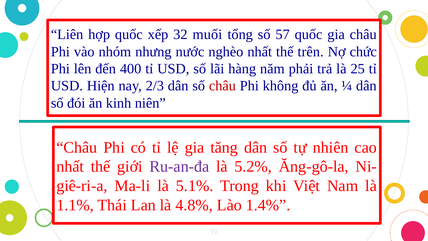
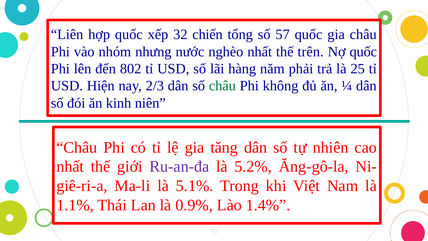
muối: muối -> chiến (208, 34)
Nợ chức: chức -> quốc (363, 52)
400: 400 -> 802 (131, 69)
châu colour: red -> green (222, 86)
4.8%: 4.8% -> 0.9% (194, 205)
